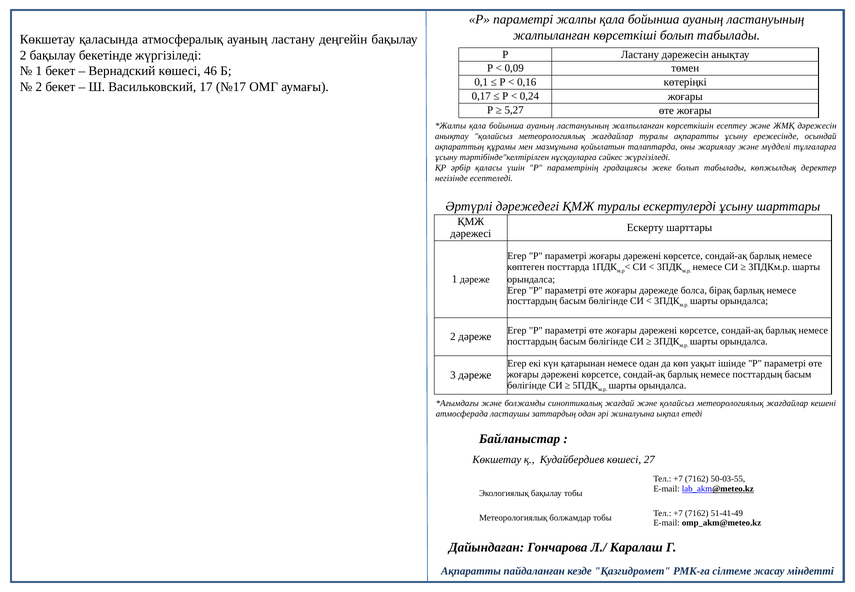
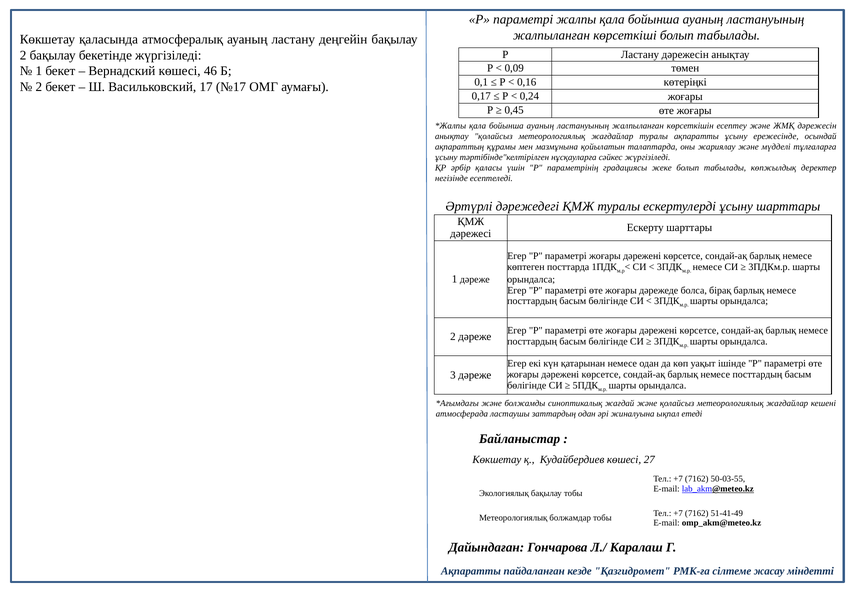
5,27: 5,27 -> 0,45 (514, 110)
